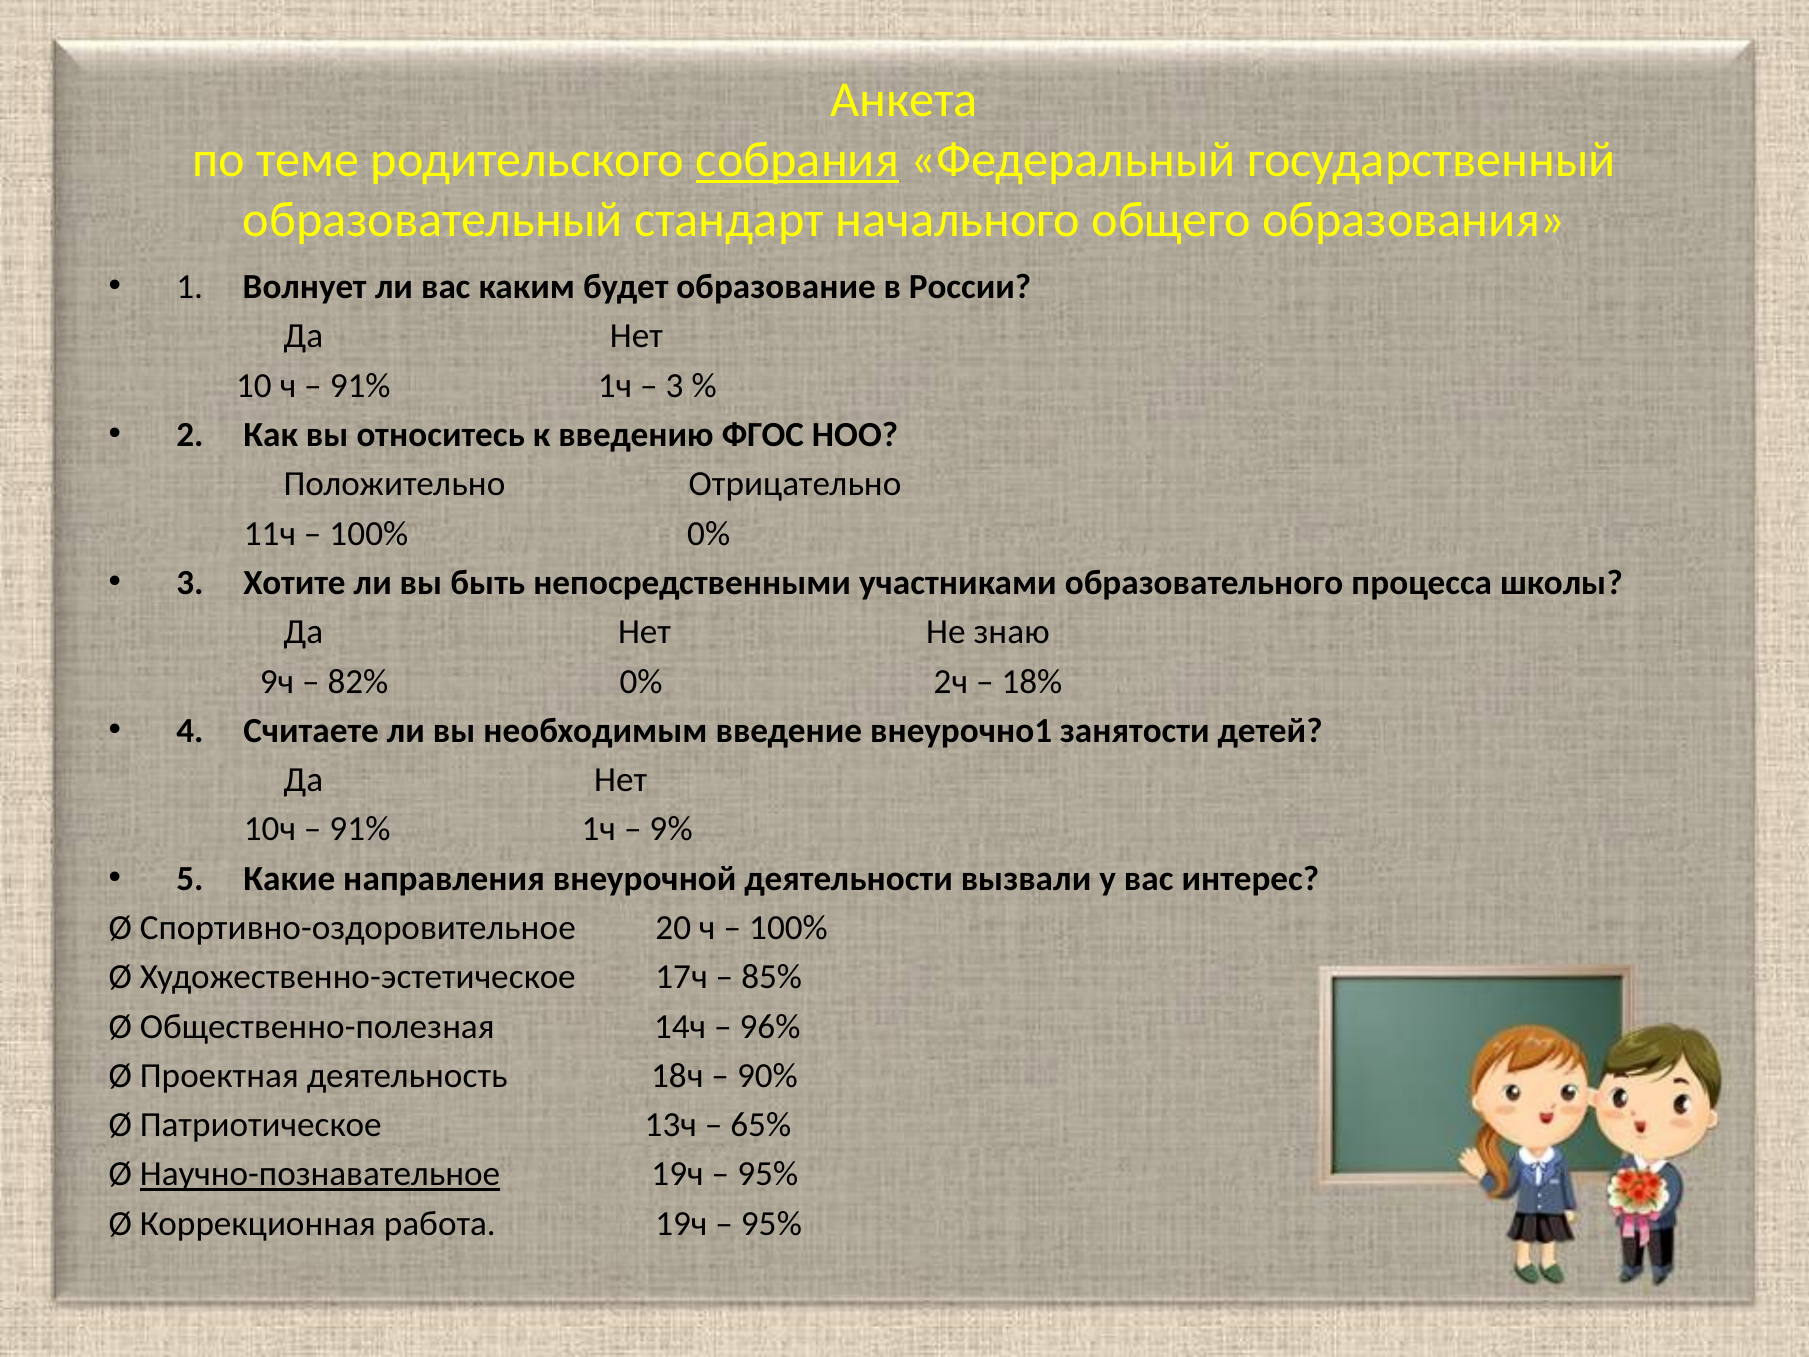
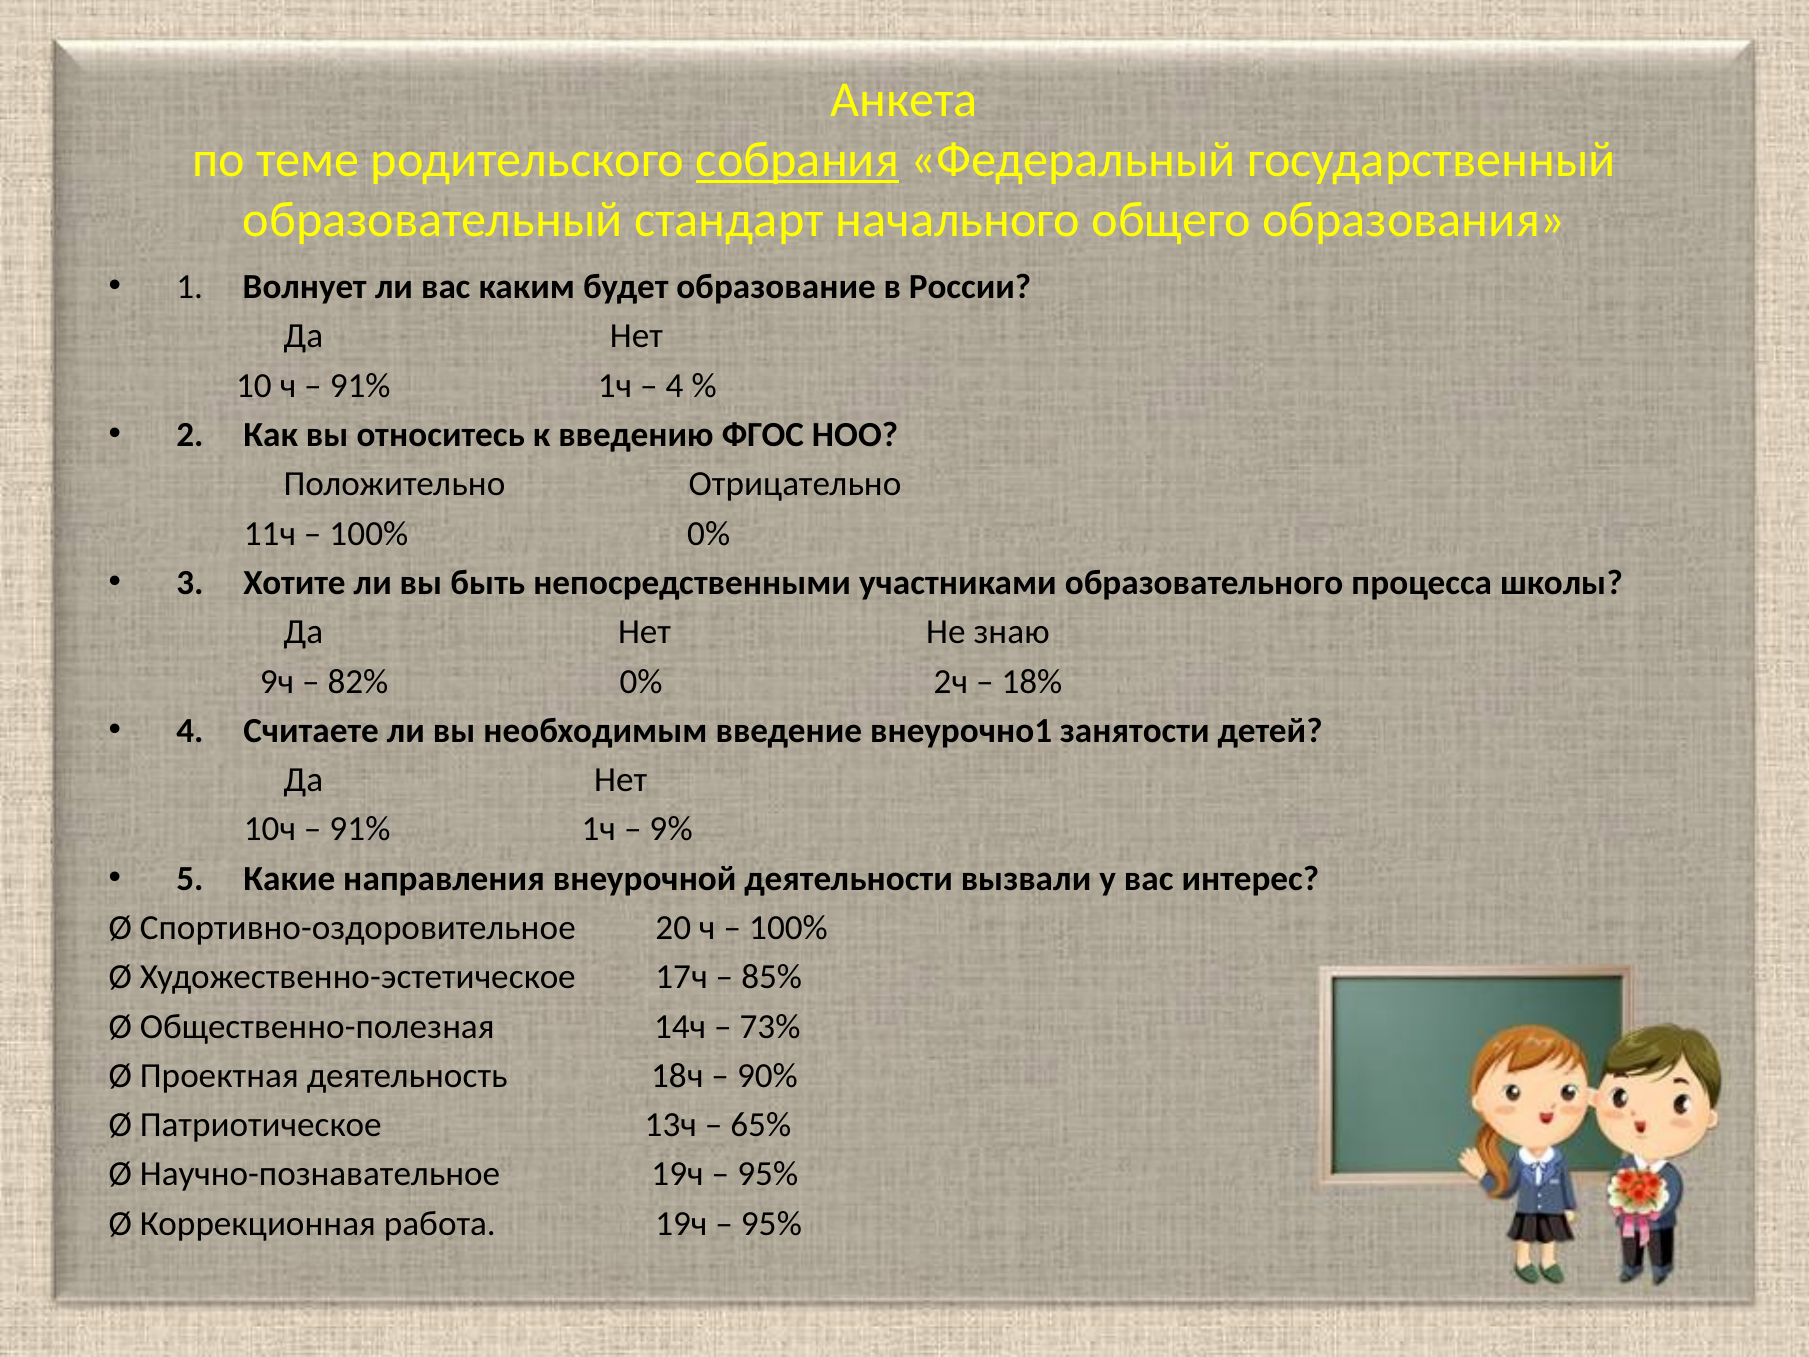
3: 3 -> 4 (675, 386)
96%: 96% -> 73% (770, 1026)
Научно-познавательное underline: present -> none (320, 1174)
